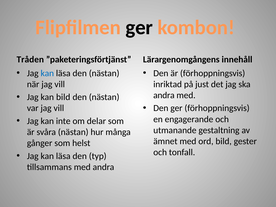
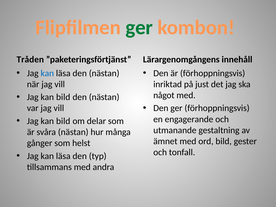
ger colour: black -> green (139, 27)
andra: andra -> något (164, 95)
inte: inte -> bild (63, 121)
